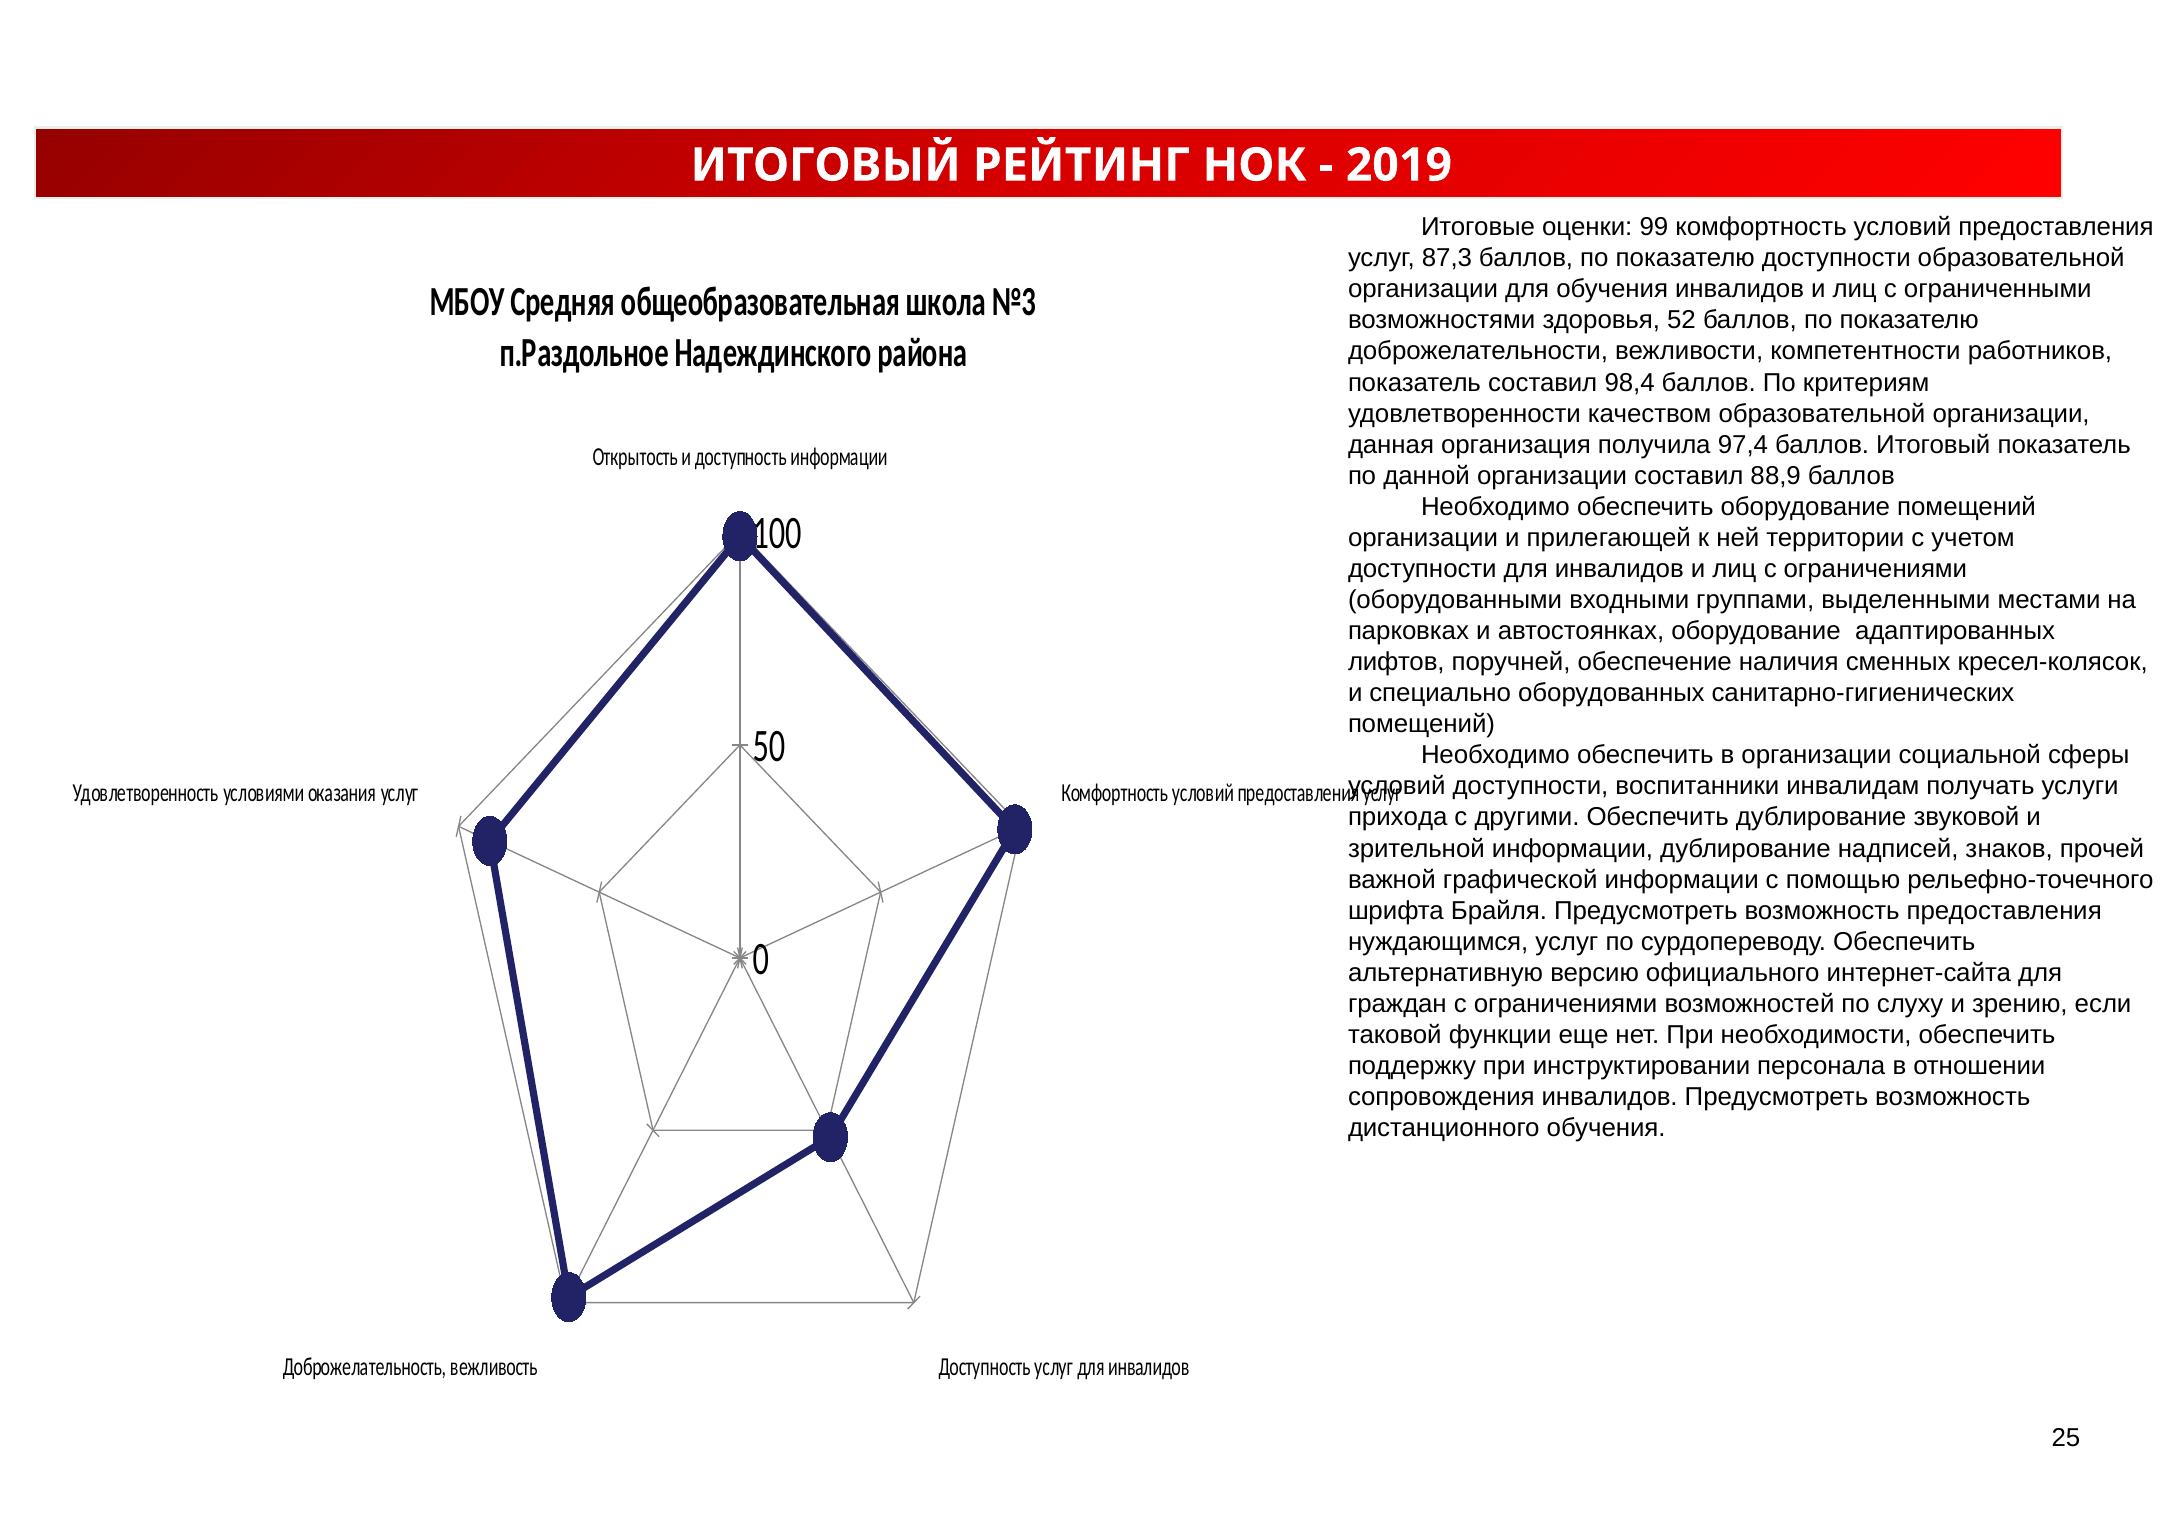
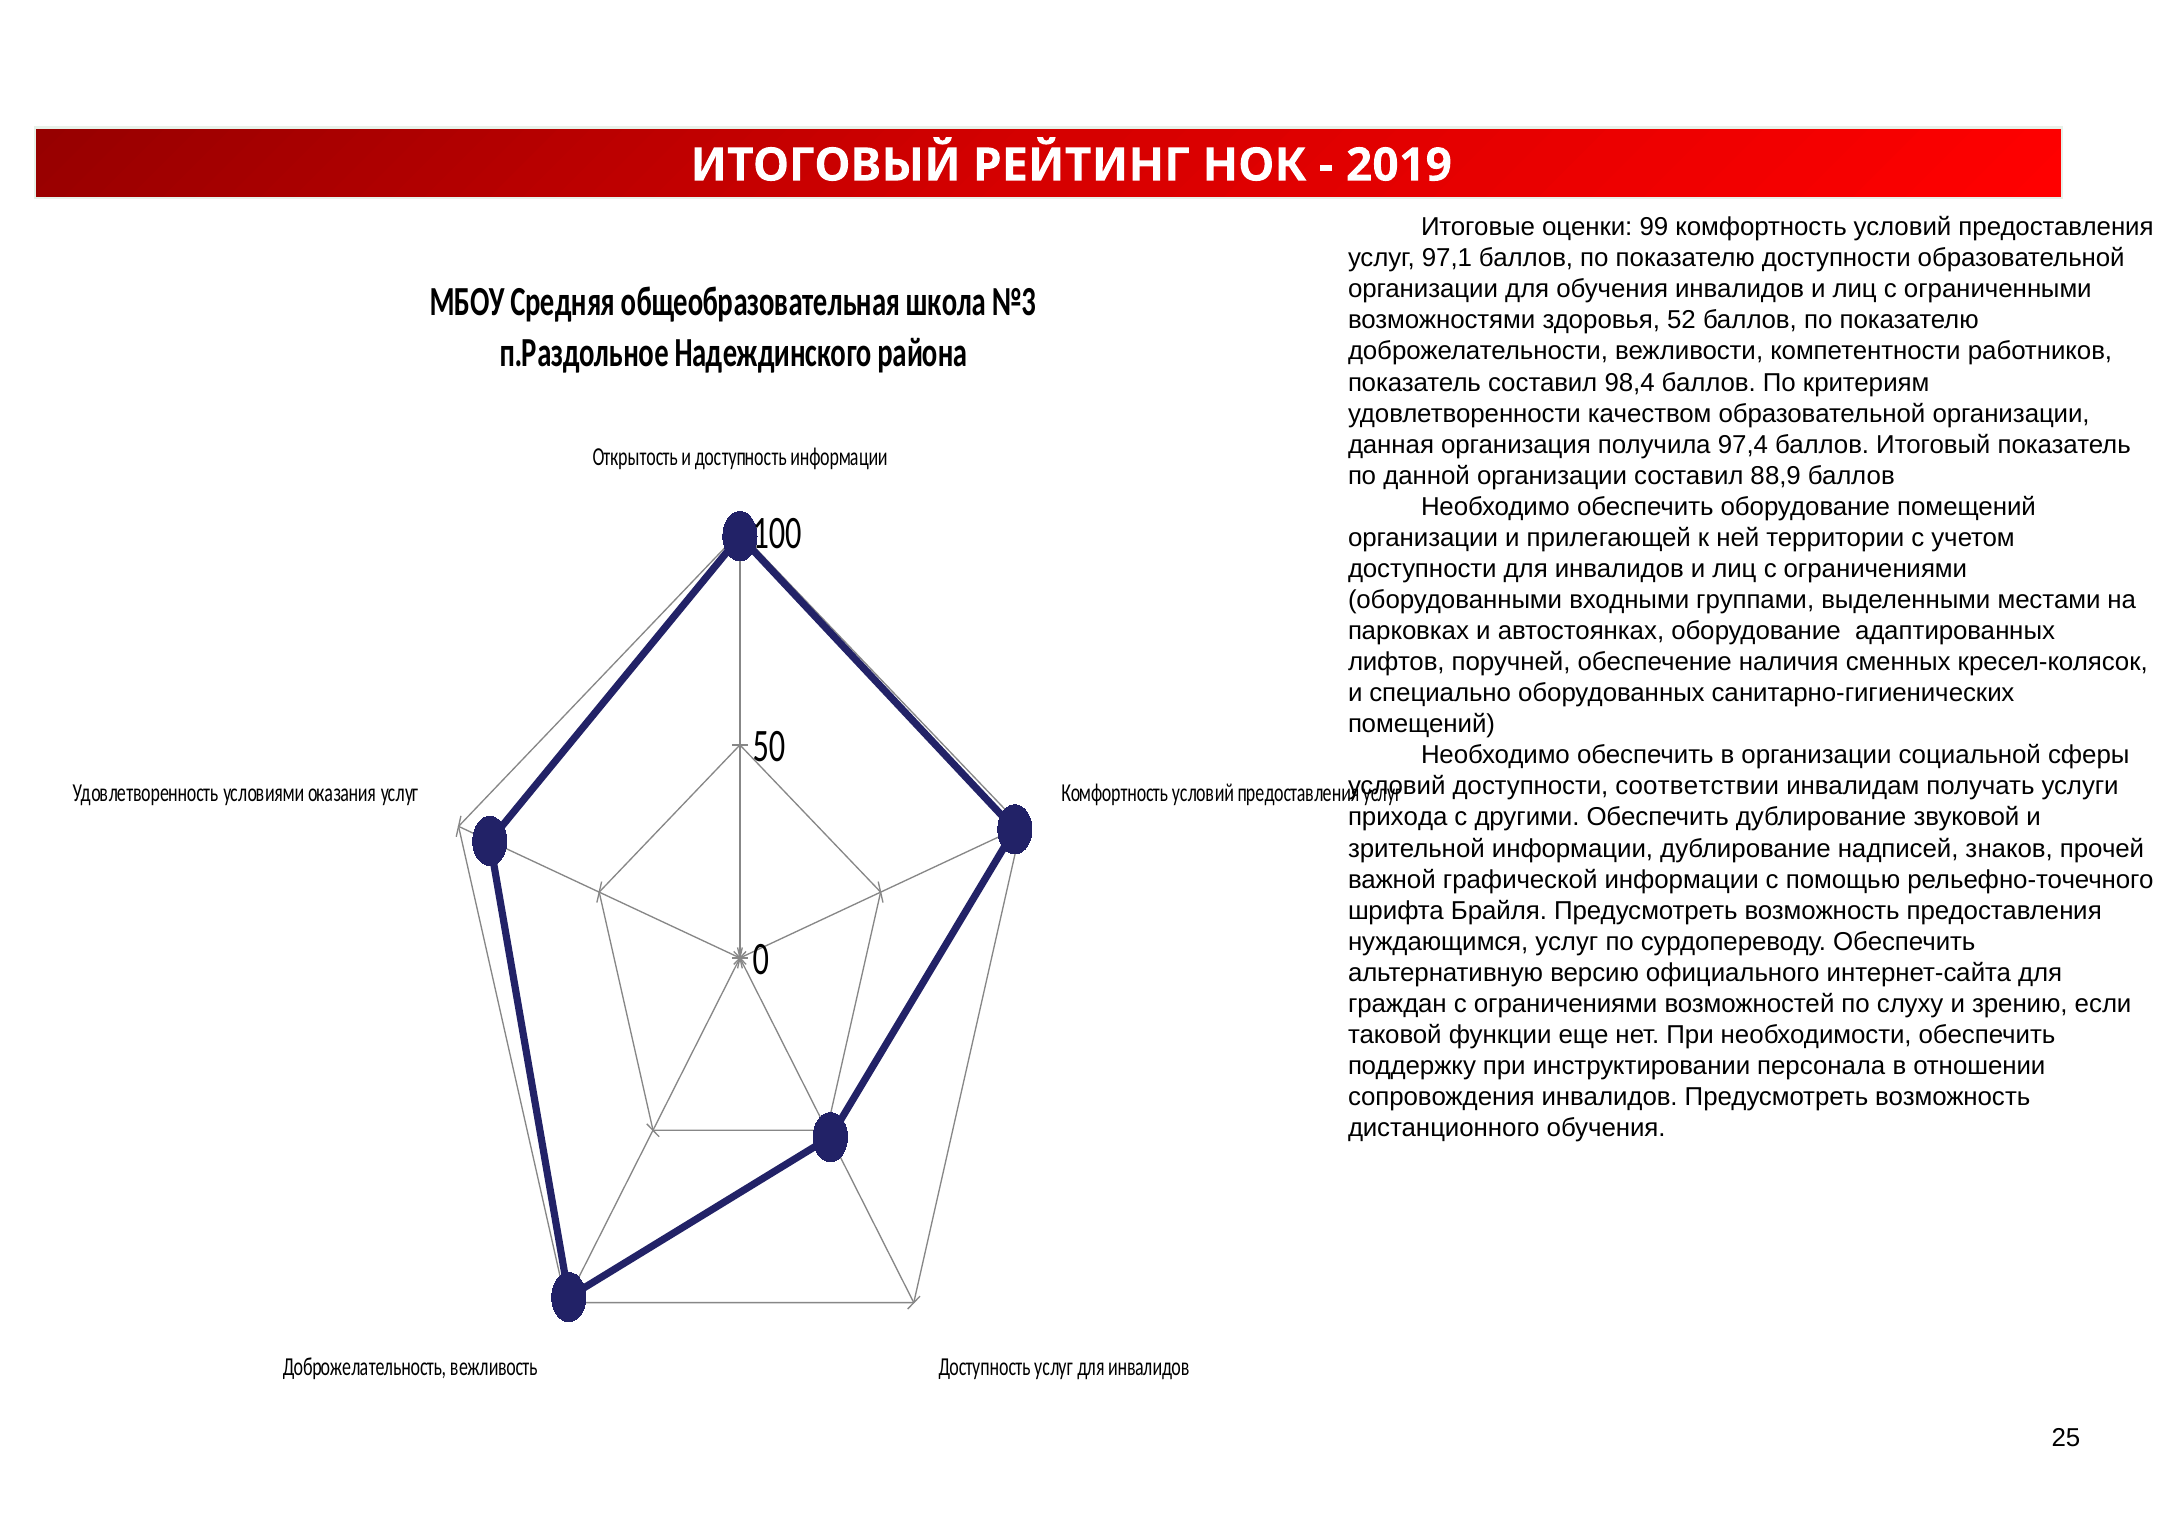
87,3: 87,3 -> 97,1 (1447, 258)
воспитанники: воспитанники -> соответствии (1697, 787)
